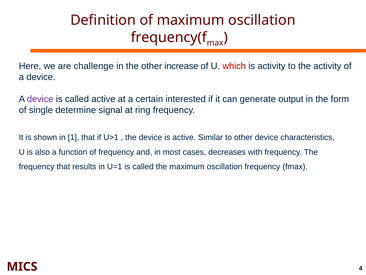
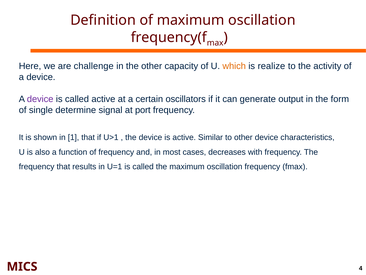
increase: increase -> capacity (181, 66)
which colour: red -> orange (234, 66)
is activity: activity -> realize (271, 66)
interested: interested -> oscillators (186, 99)
ring: ring -> port (143, 110)
